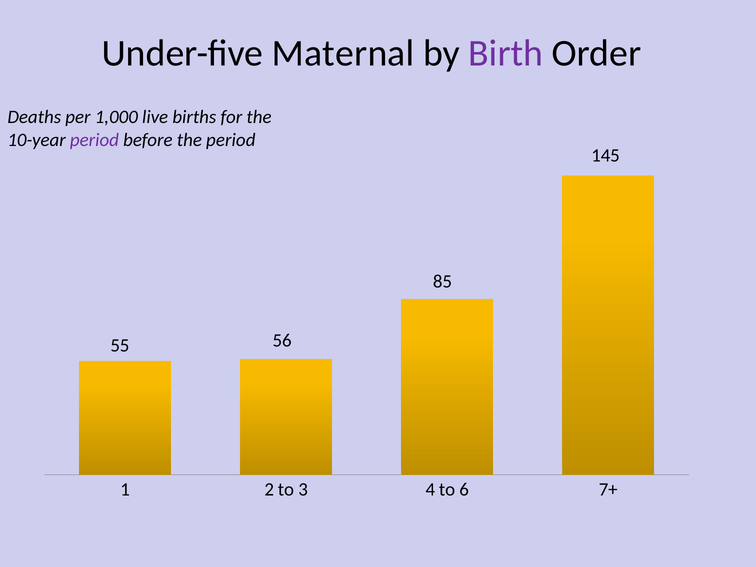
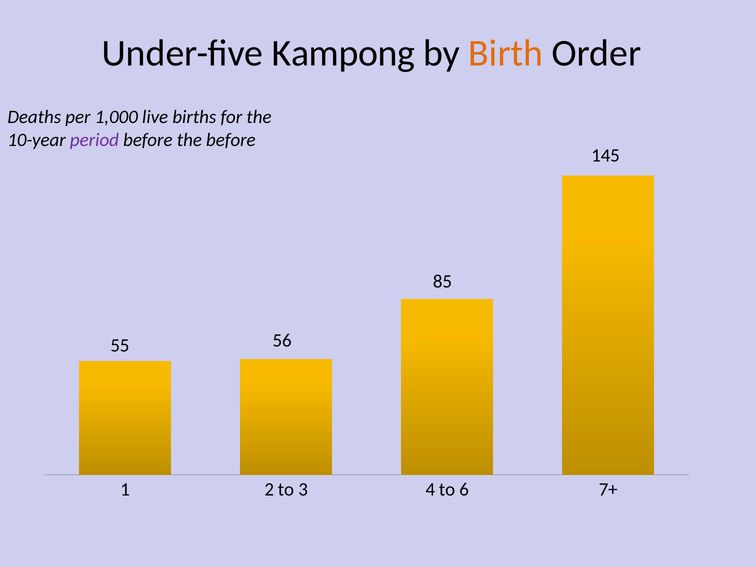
Maternal: Maternal -> Kampong (343, 53)
Birth colour: purple -> orange (506, 53)
the period: period -> before (231, 140)
